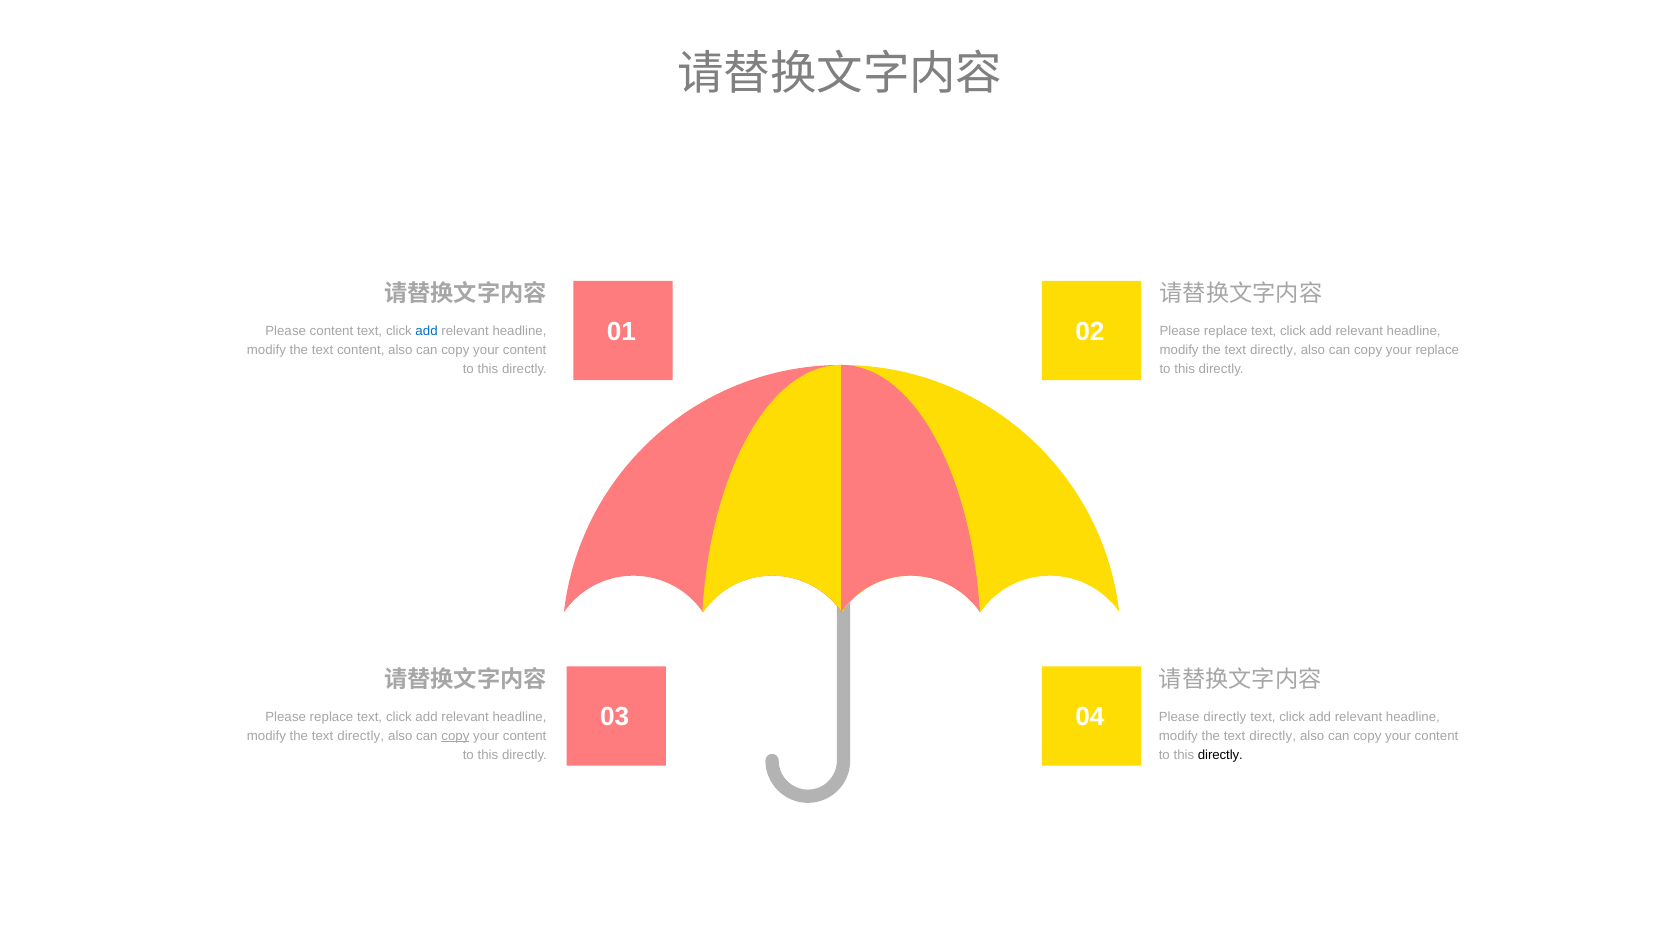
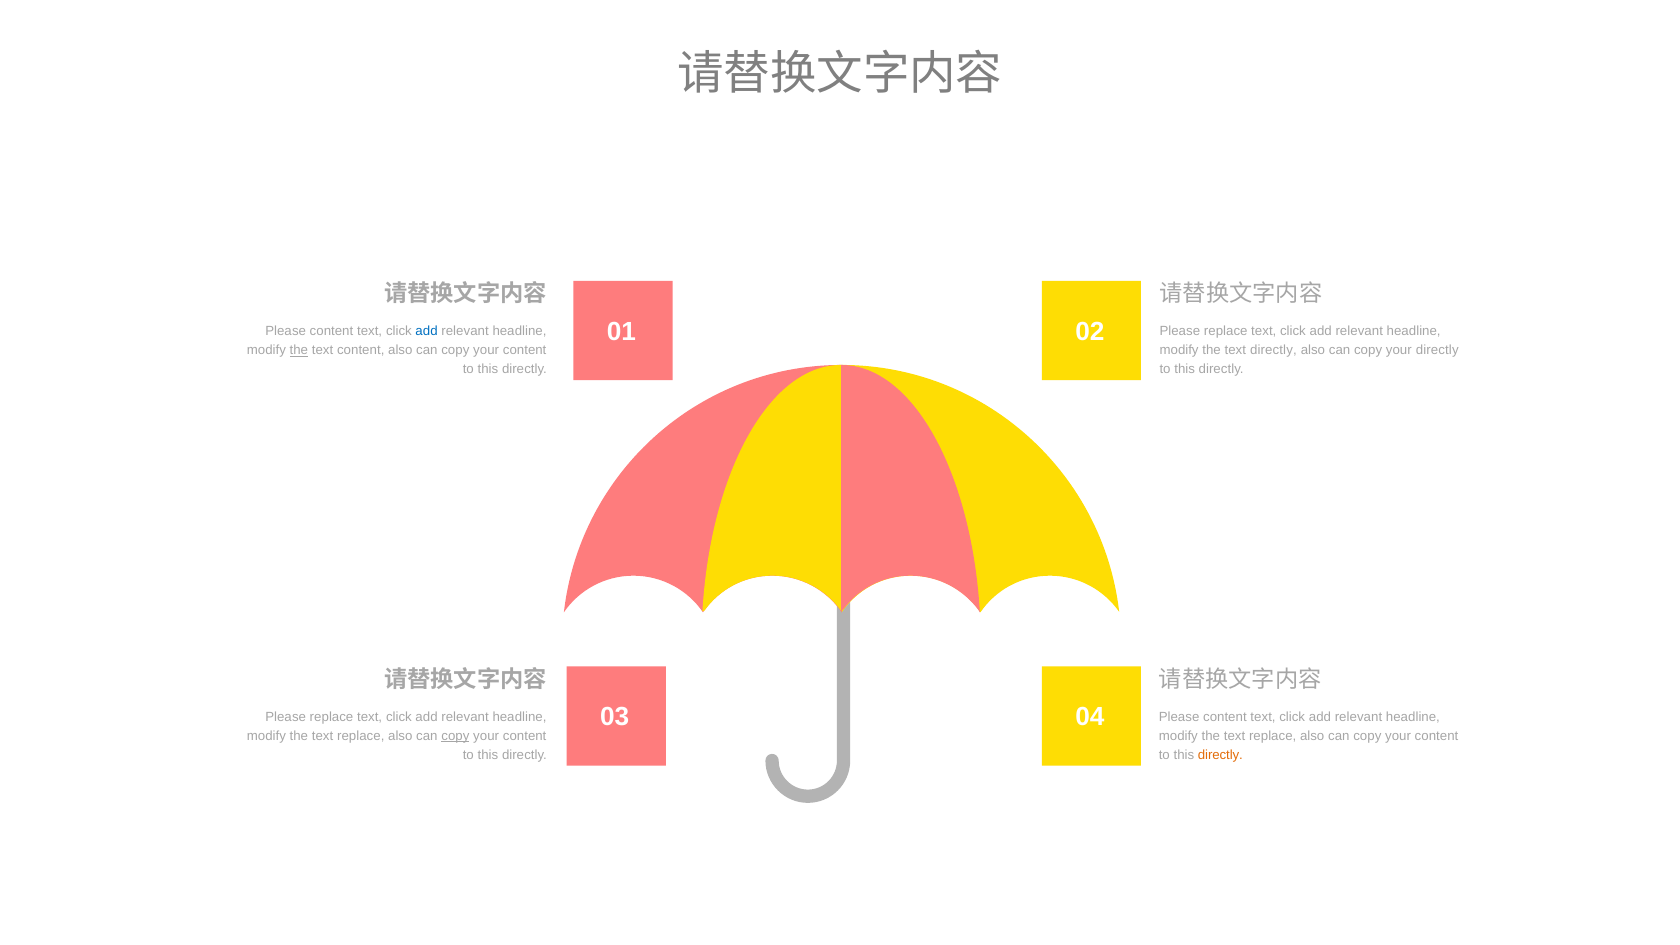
the underline: none -> present (299, 350)
your replace: replace -> directly (1437, 350)
directly: directly -> content (1225, 717)
directly: directly -> replace (361, 736)
directly: directly -> replace (1273, 736)
directly colour: black -> orange (1220, 755)
